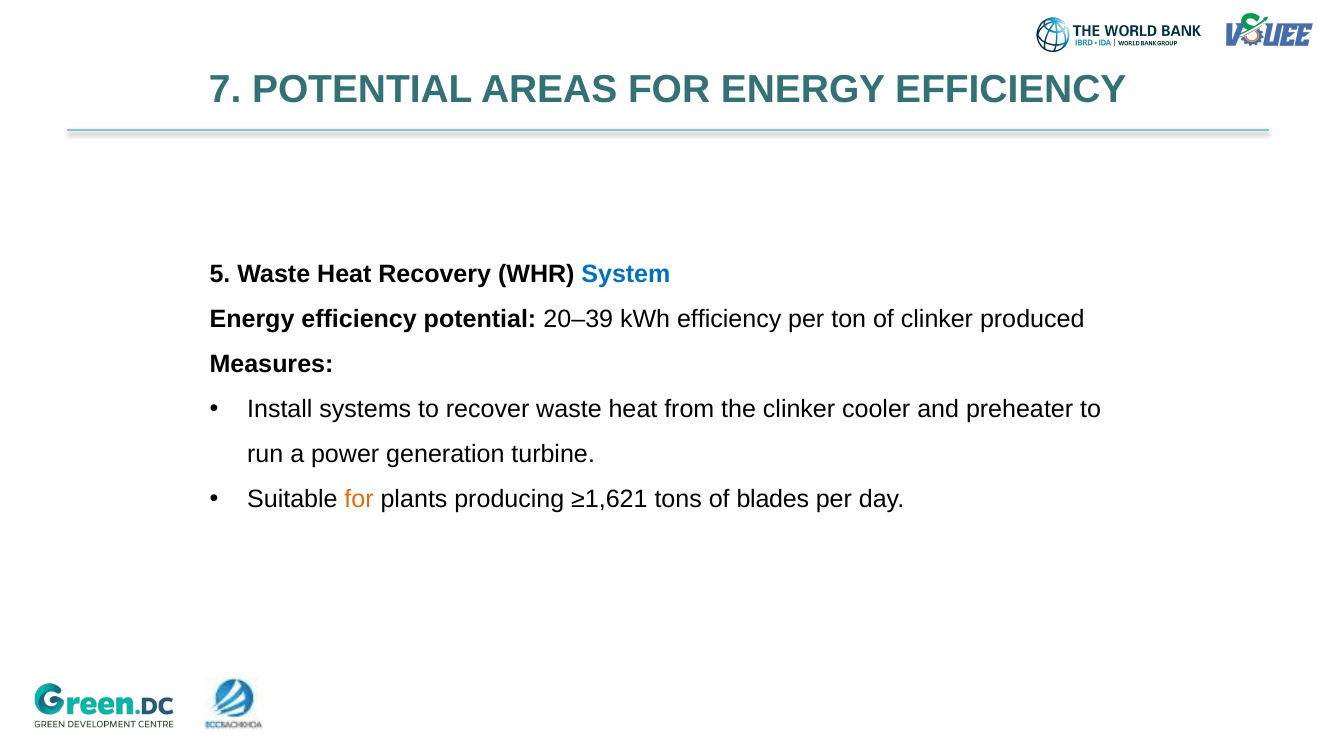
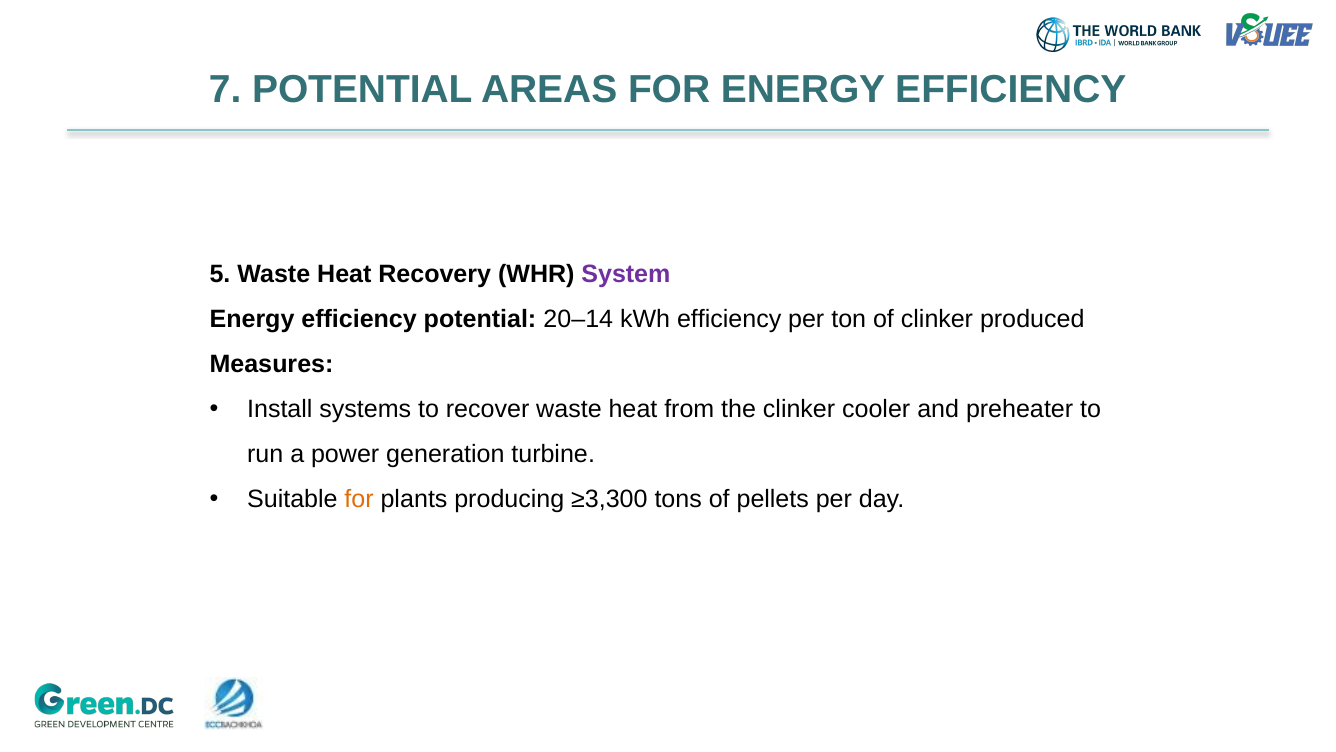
System colour: blue -> purple (626, 274)
20–39: 20–39 -> 20–14 (578, 319)
≥1,621: ≥1,621 -> ≥3,300 (609, 499)
blades: blades -> pellets (773, 499)
